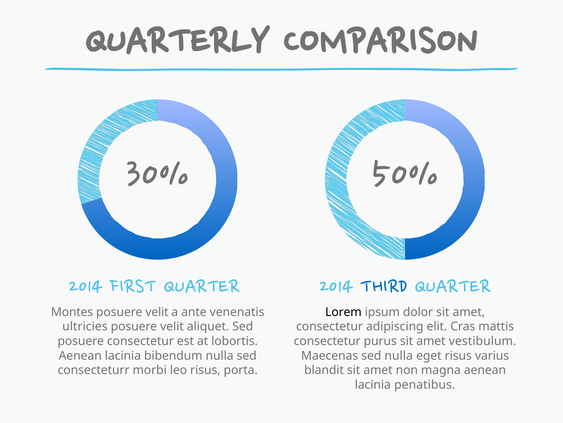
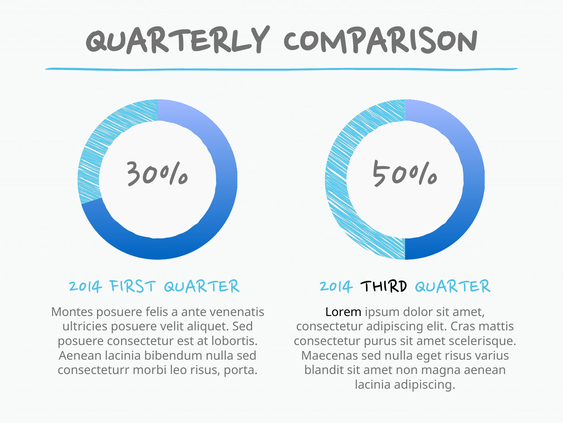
THIRD colour: blue -> black (384, 287)
velit: velit -> felis (157, 312)
vestibulum: vestibulum -> scelerisque (483, 341)
lacinia penatibus: penatibus -> adipiscing (425, 384)
